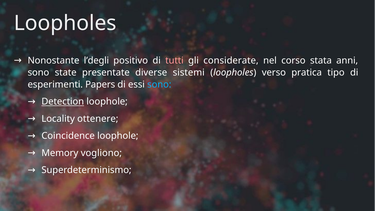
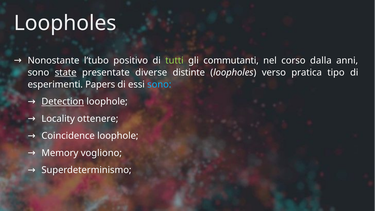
l’degli: l’degli -> l’tubo (96, 60)
tutti colour: pink -> light green (174, 60)
considerate: considerate -> commutanti (231, 60)
stata: stata -> dalla (321, 60)
state underline: none -> present (66, 72)
sistemi: sistemi -> distinte (189, 72)
